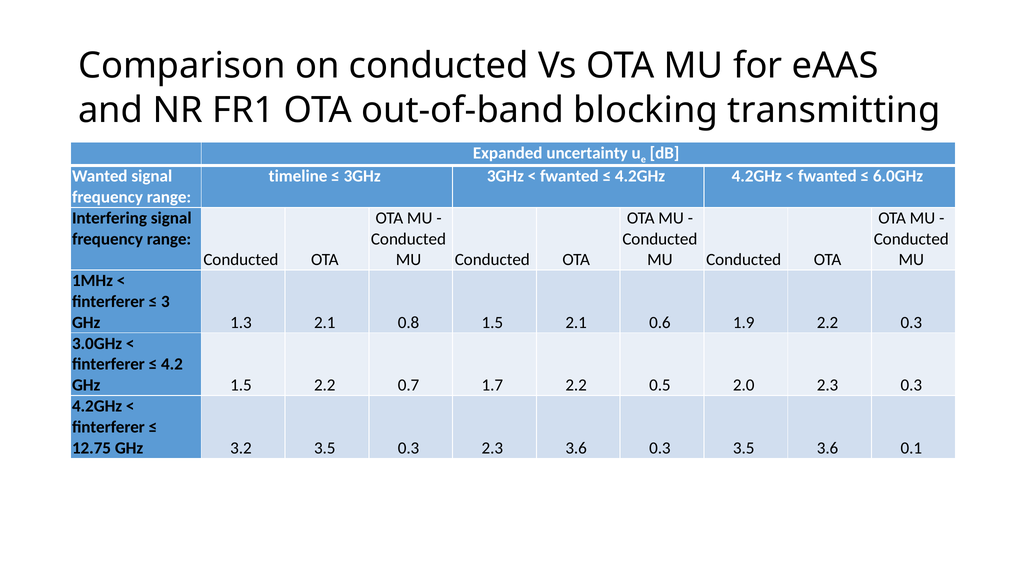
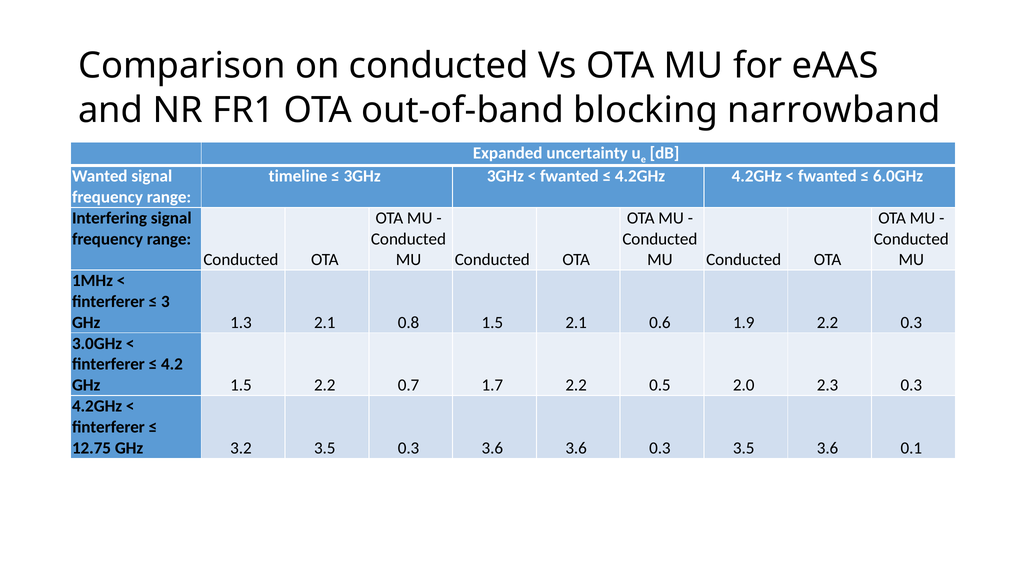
transmitting: transmitting -> narrowband (834, 110)
0.3 2.3: 2.3 -> 3.6 (492, 448)
